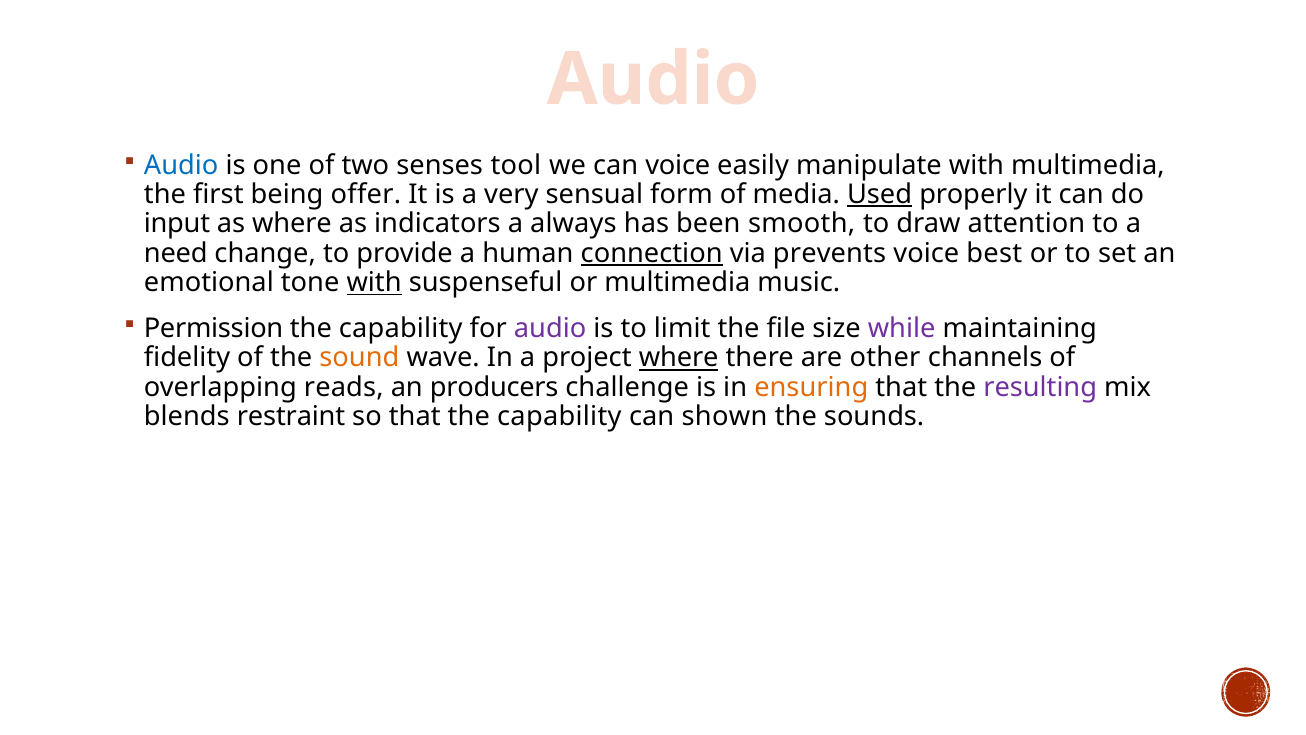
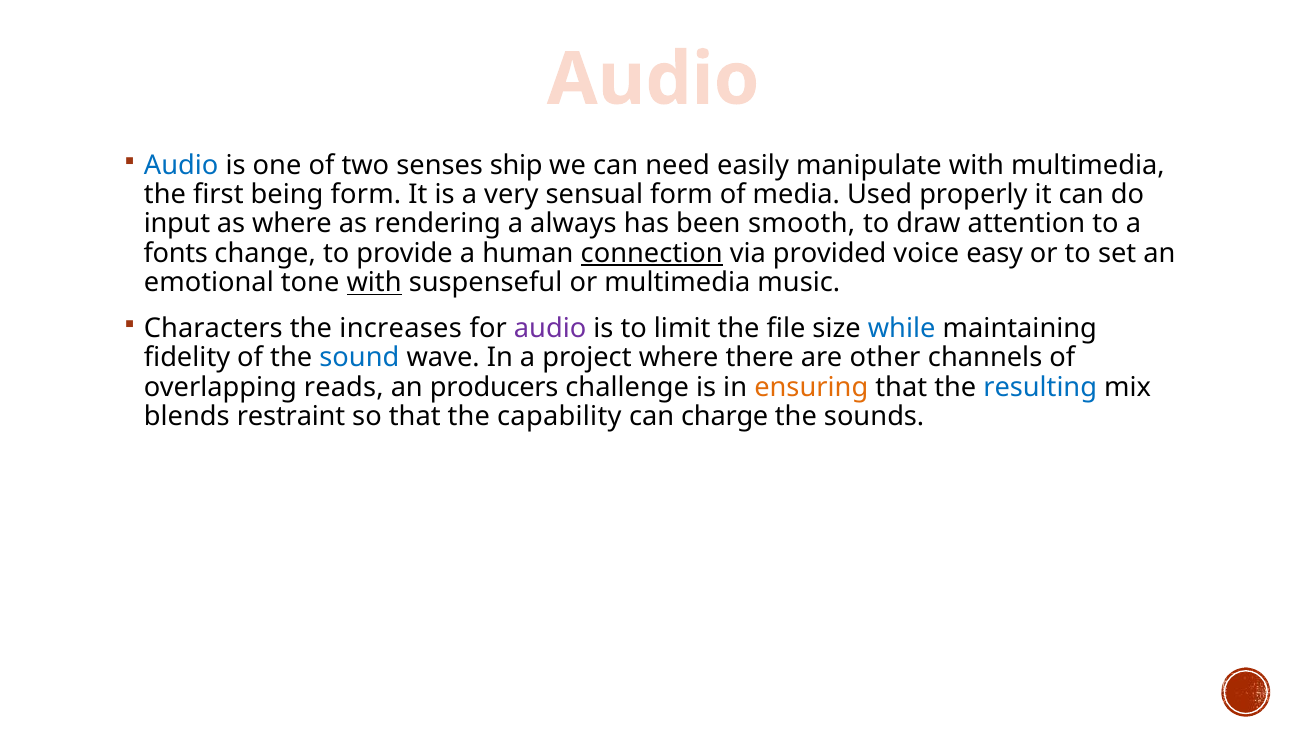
tool: tool -> ship (516, 165)
can voice: voice -> need (678, 165)
being offer: offer -> form (366, 194)
Used underline: present -> none (880, 194)
indicators: indicators -> rendering (438, 224)
need: need -> fonts (176, 253)
prevents: prevents -> provided (830, 253)
best: best -> easy (995, 253)
Permission: Permission -> Characters (213, 328)
capability: capability -> increases (401, 328)
while colour: purple -> blue (902, 328)
sound colour: orange -> blue (359, 358)
where underline: present -> none (679, 358)
resulting colour: purple -> blue (1040, 387)
shown: shown -> charge (725, 417)
